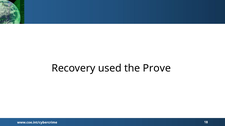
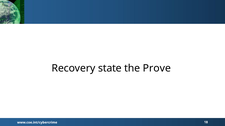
used: used -> state (110, 68)
